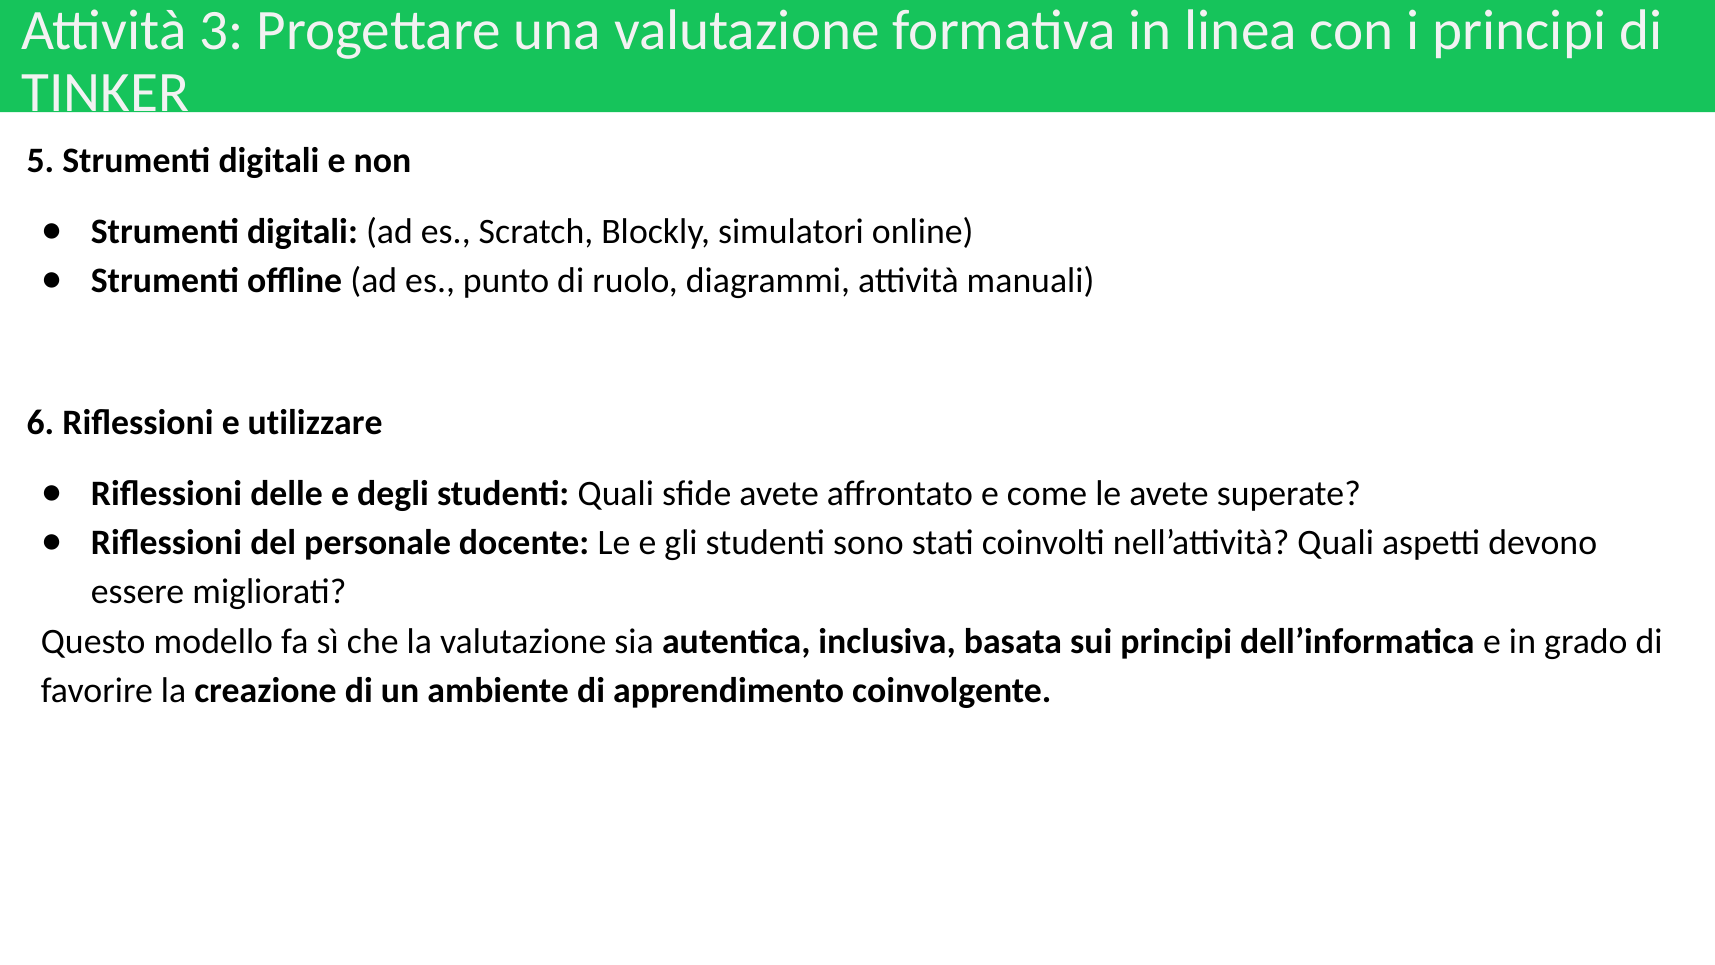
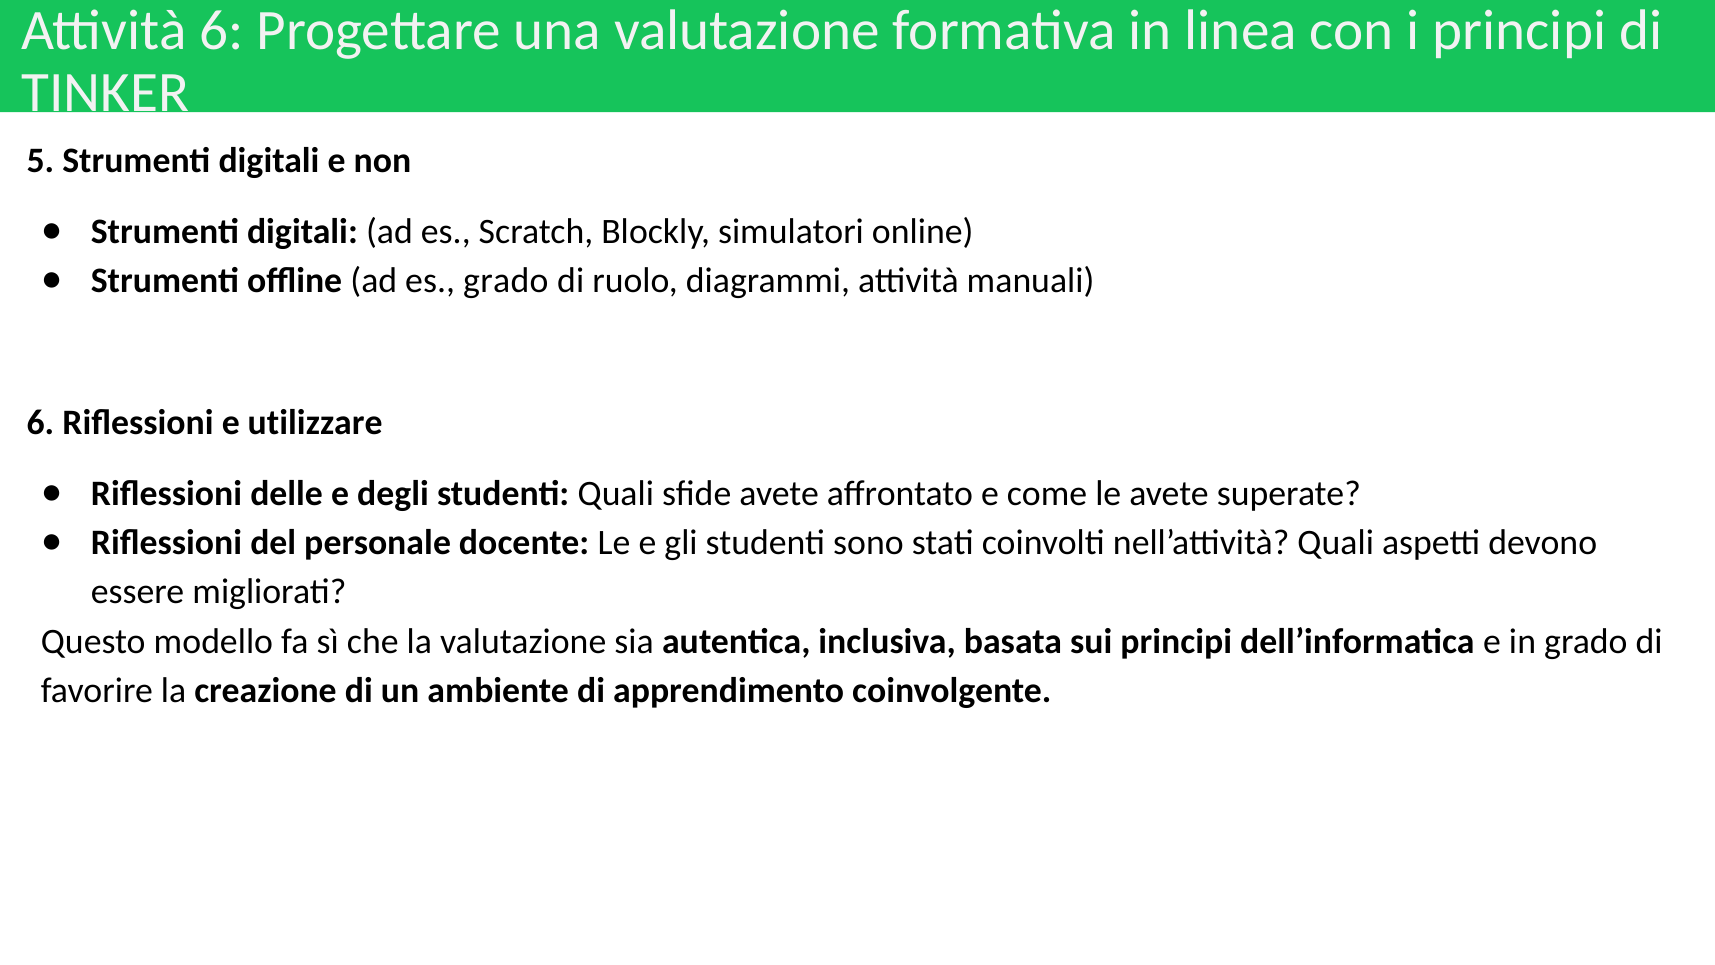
Attività 3: 3 -> 6 (222, 31)
es punto: punto -> grado (506, 281)
